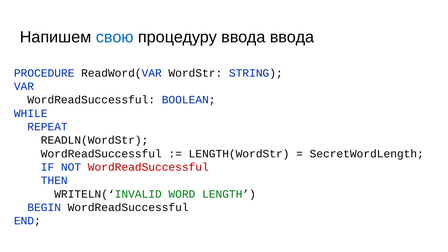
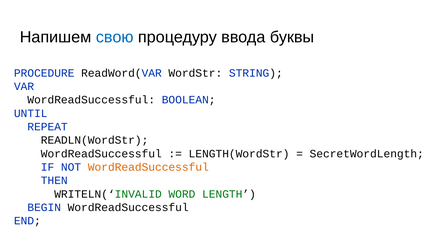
ввода ввода: ввода -> буквы (292, 37)
WHILE: WHILE -> UNTIL (31, 113)
WordReadSuccessful colour: red -> orange (148, 167)
